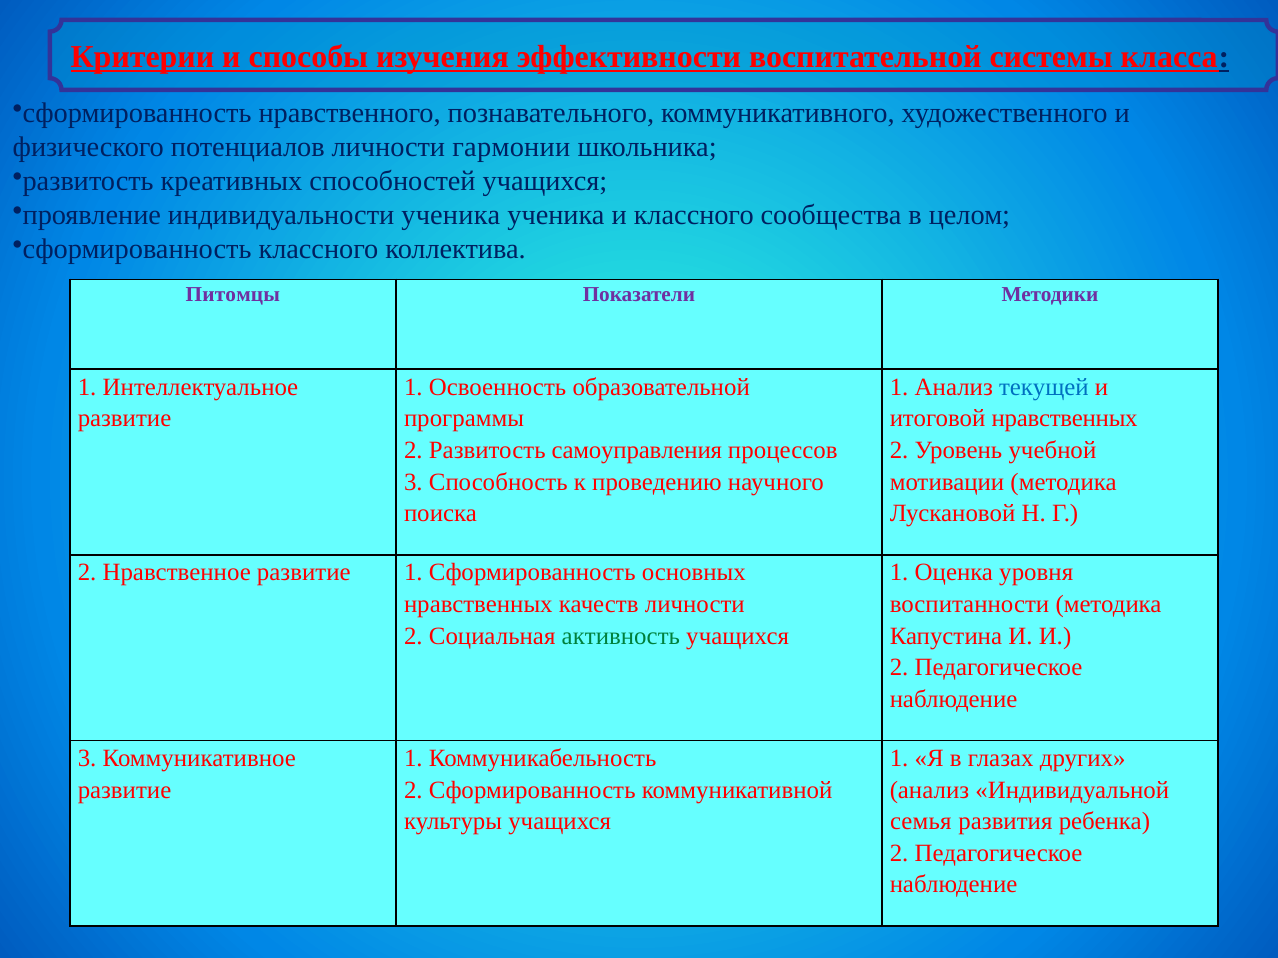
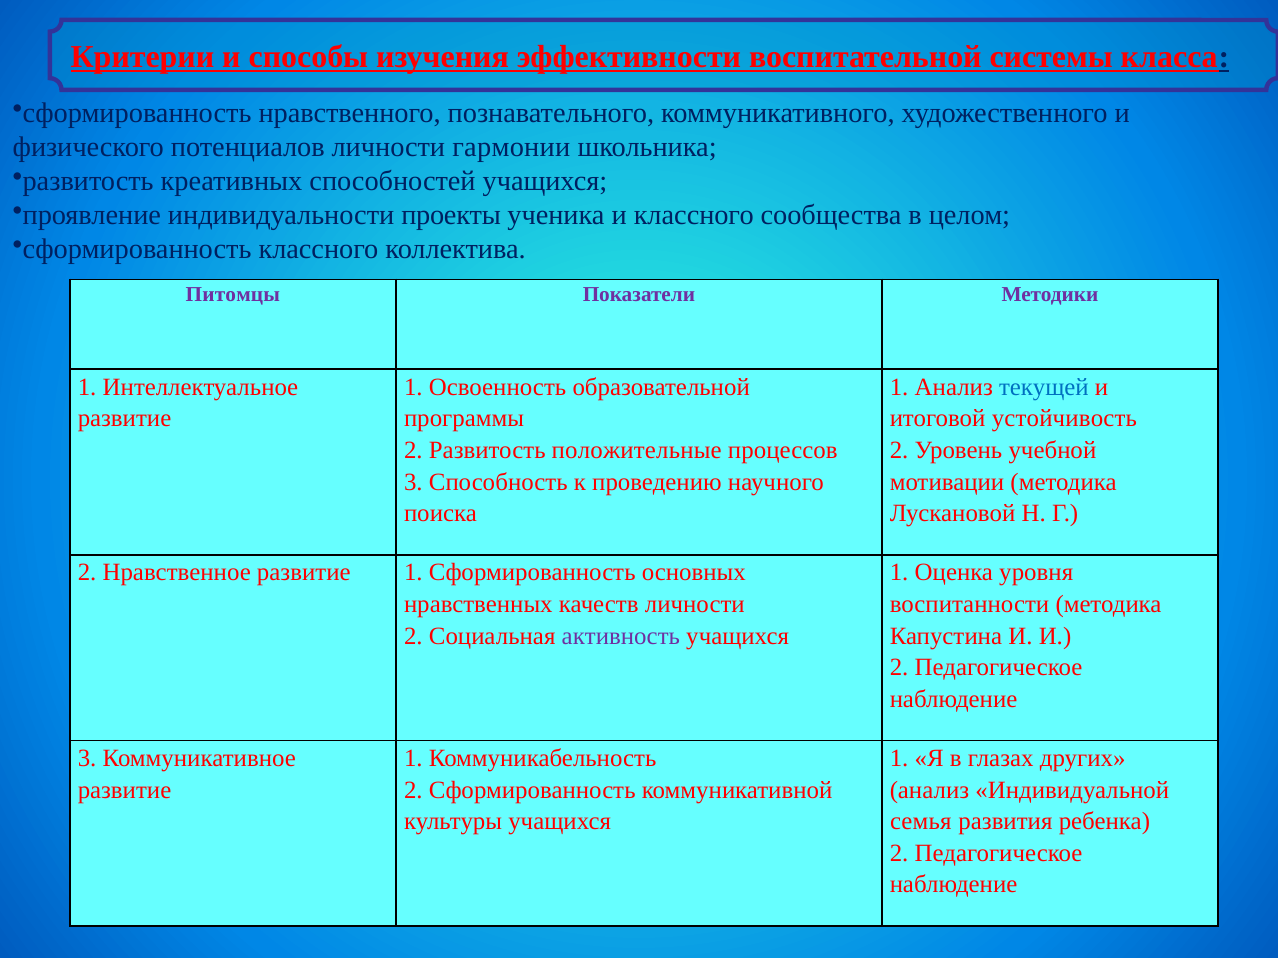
индивидуальности ученика: ученика -> проекты (451, 216)
итоговой нравственных: нравственных -> устойчивость (1064, 419)
самоуправления: самоуправления -> положительные (637, 451)
активность colour: green -> purple (621, 636)
